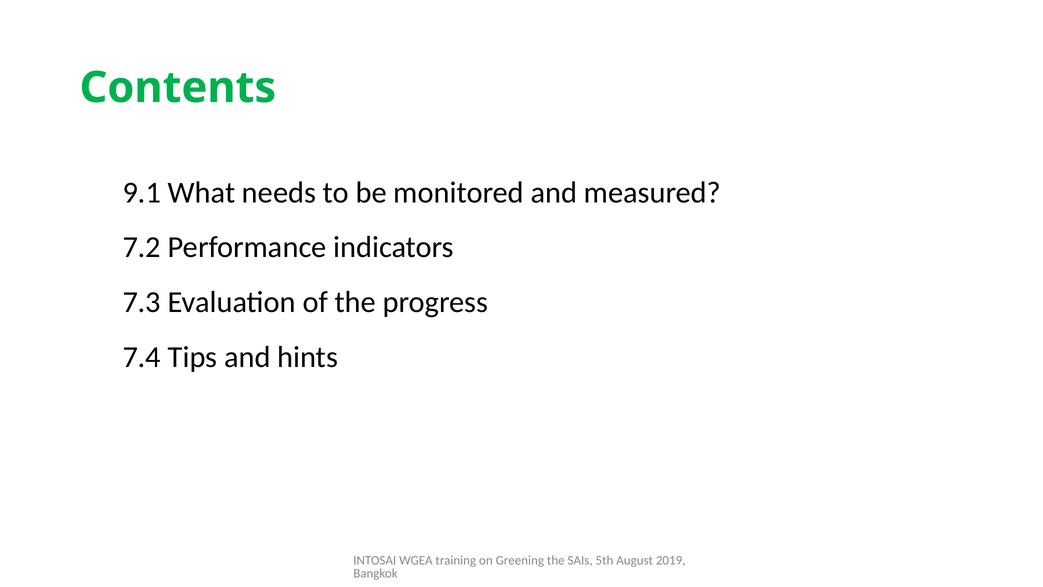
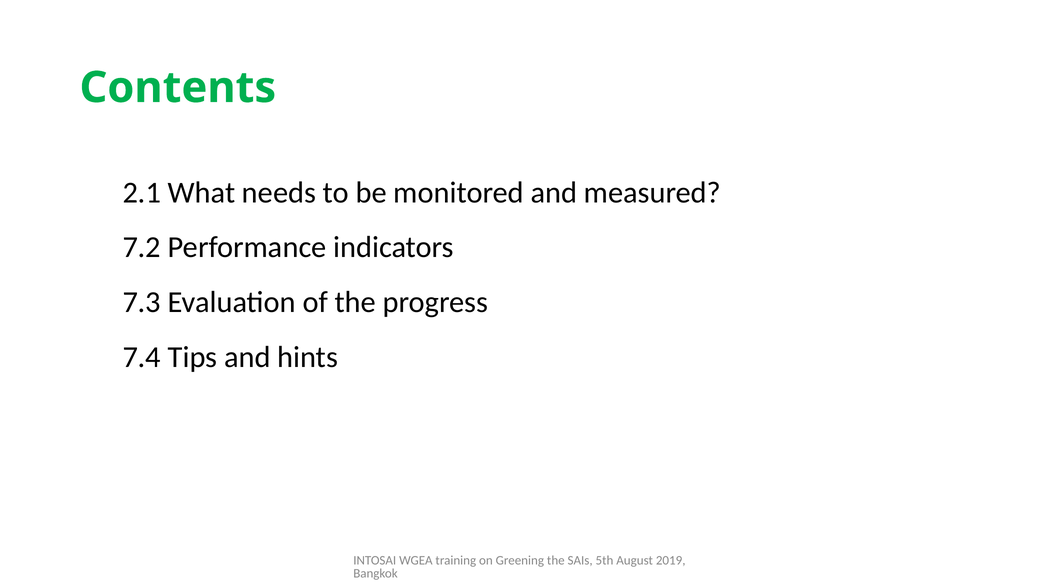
9.1: 9.1 -> 2.1 (142, 192)
